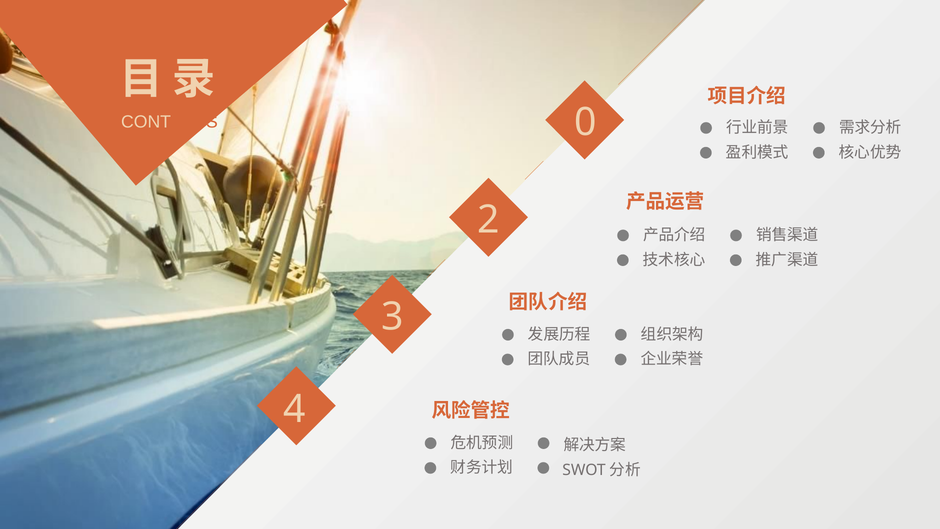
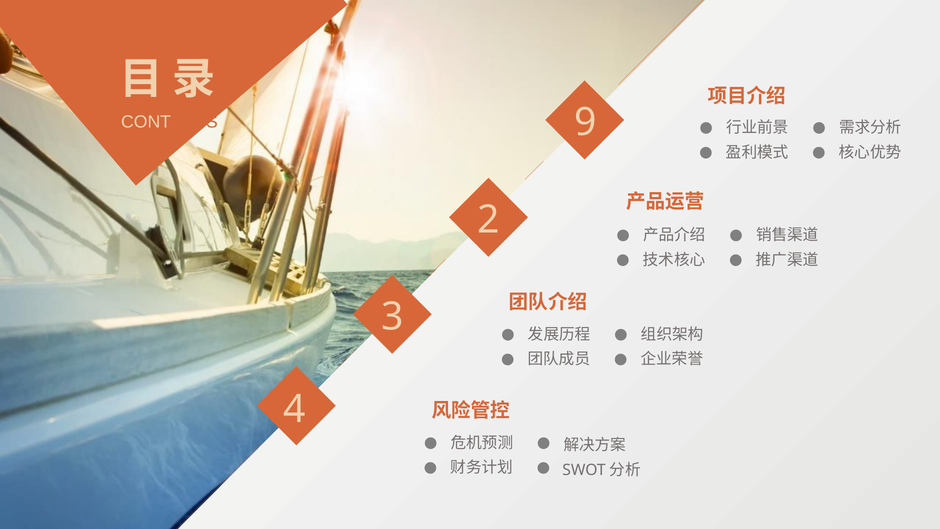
0: 0 -> 9 (586, 122)
